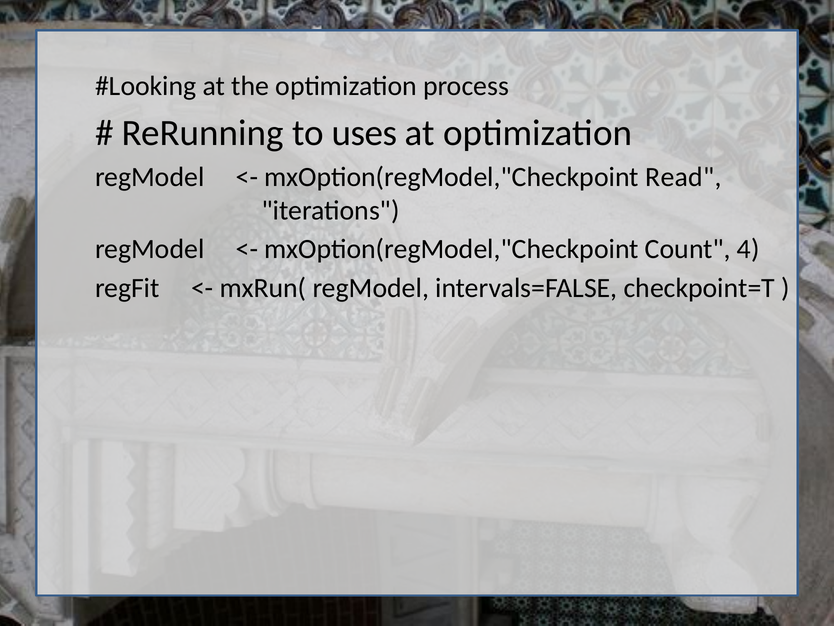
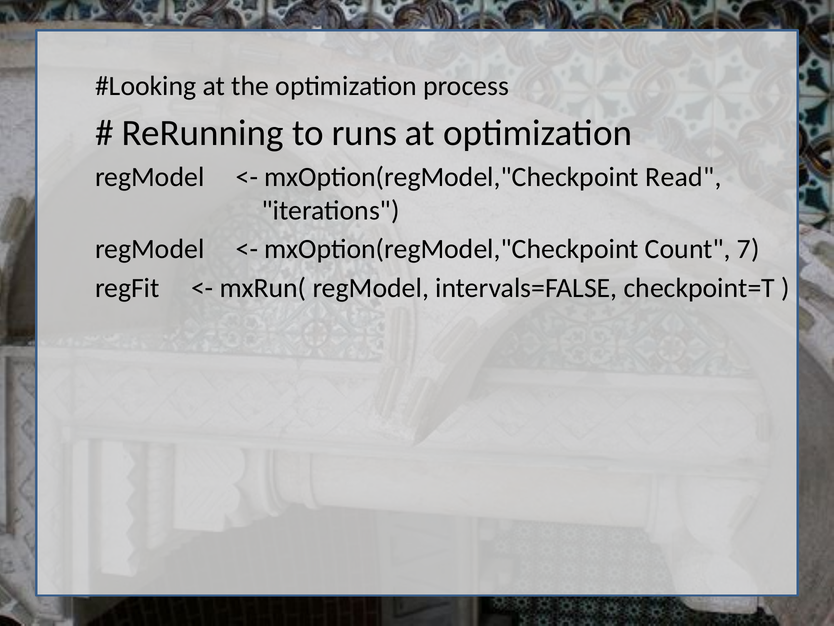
uses: uses -> runs (365, 133)
4: 4 -> 7 (748, 249)
